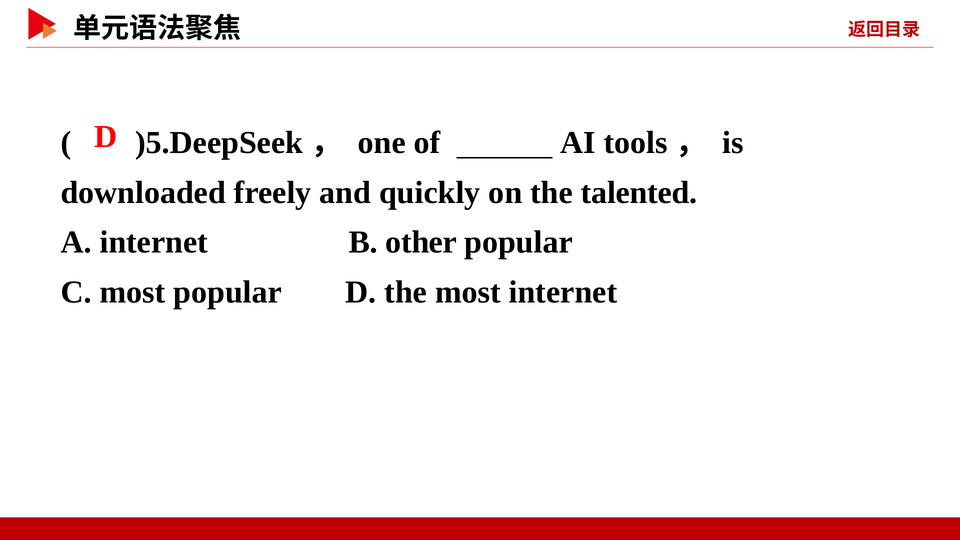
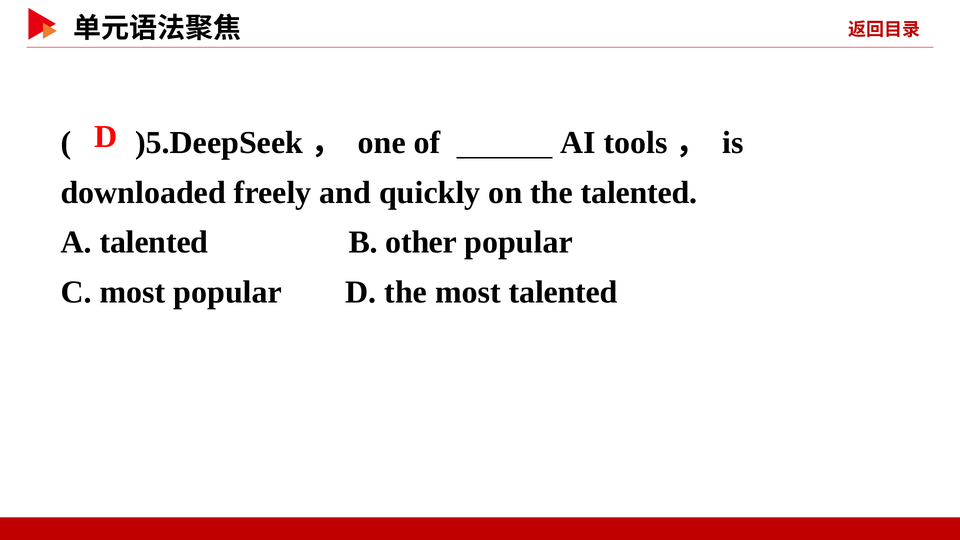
A internet: internet -> talented (154, 242)
most internet: internet -> talented (563, 292)
